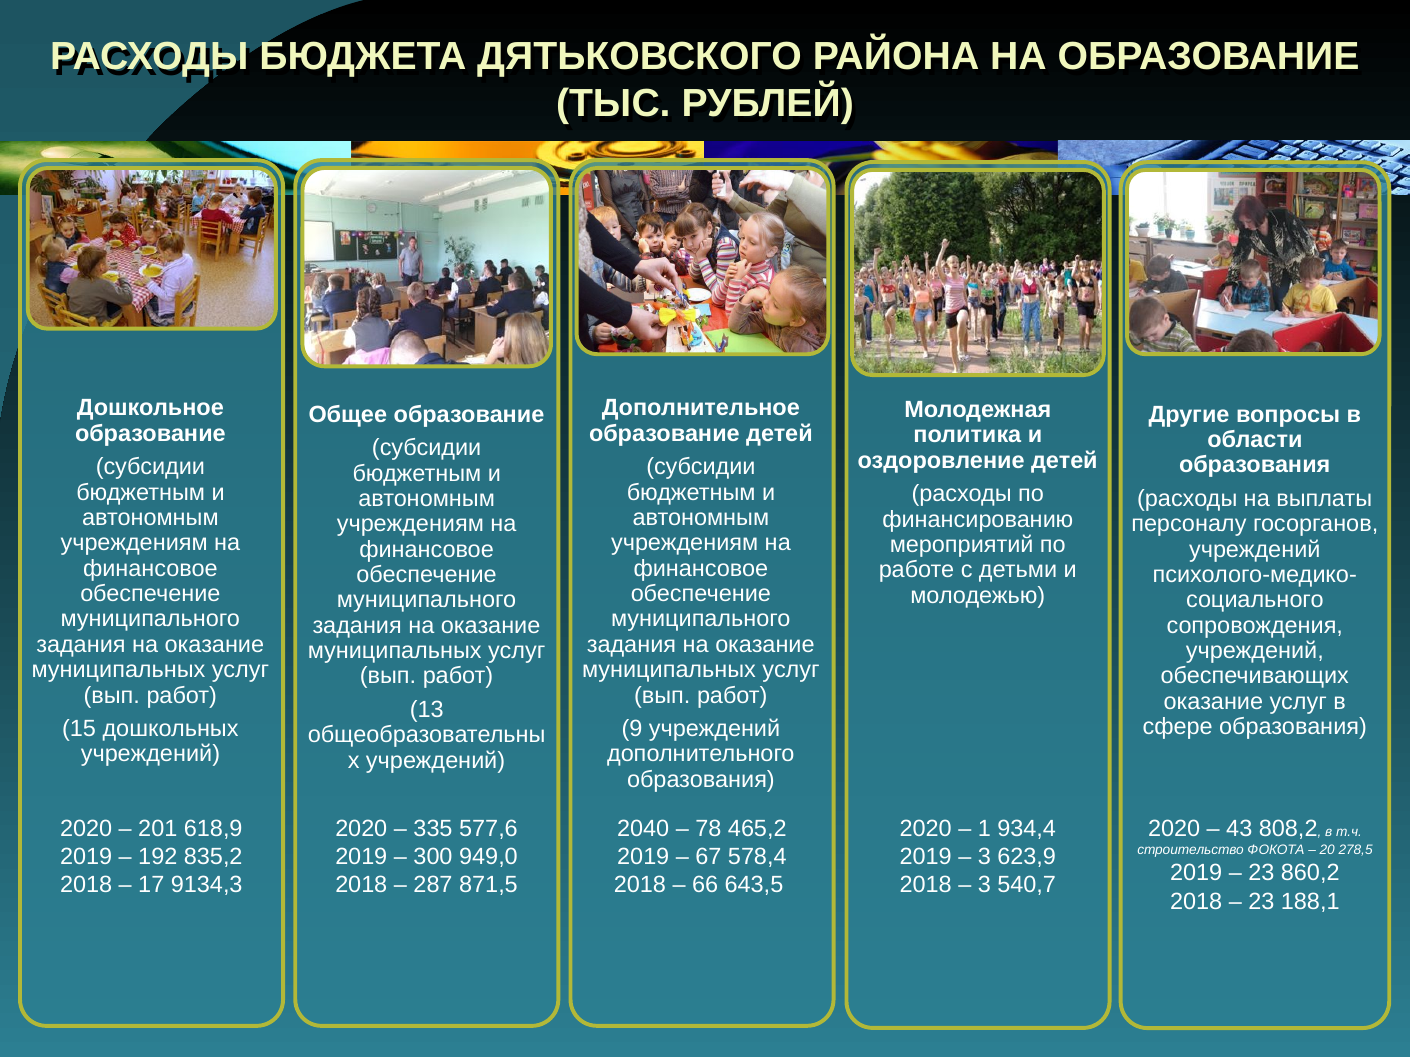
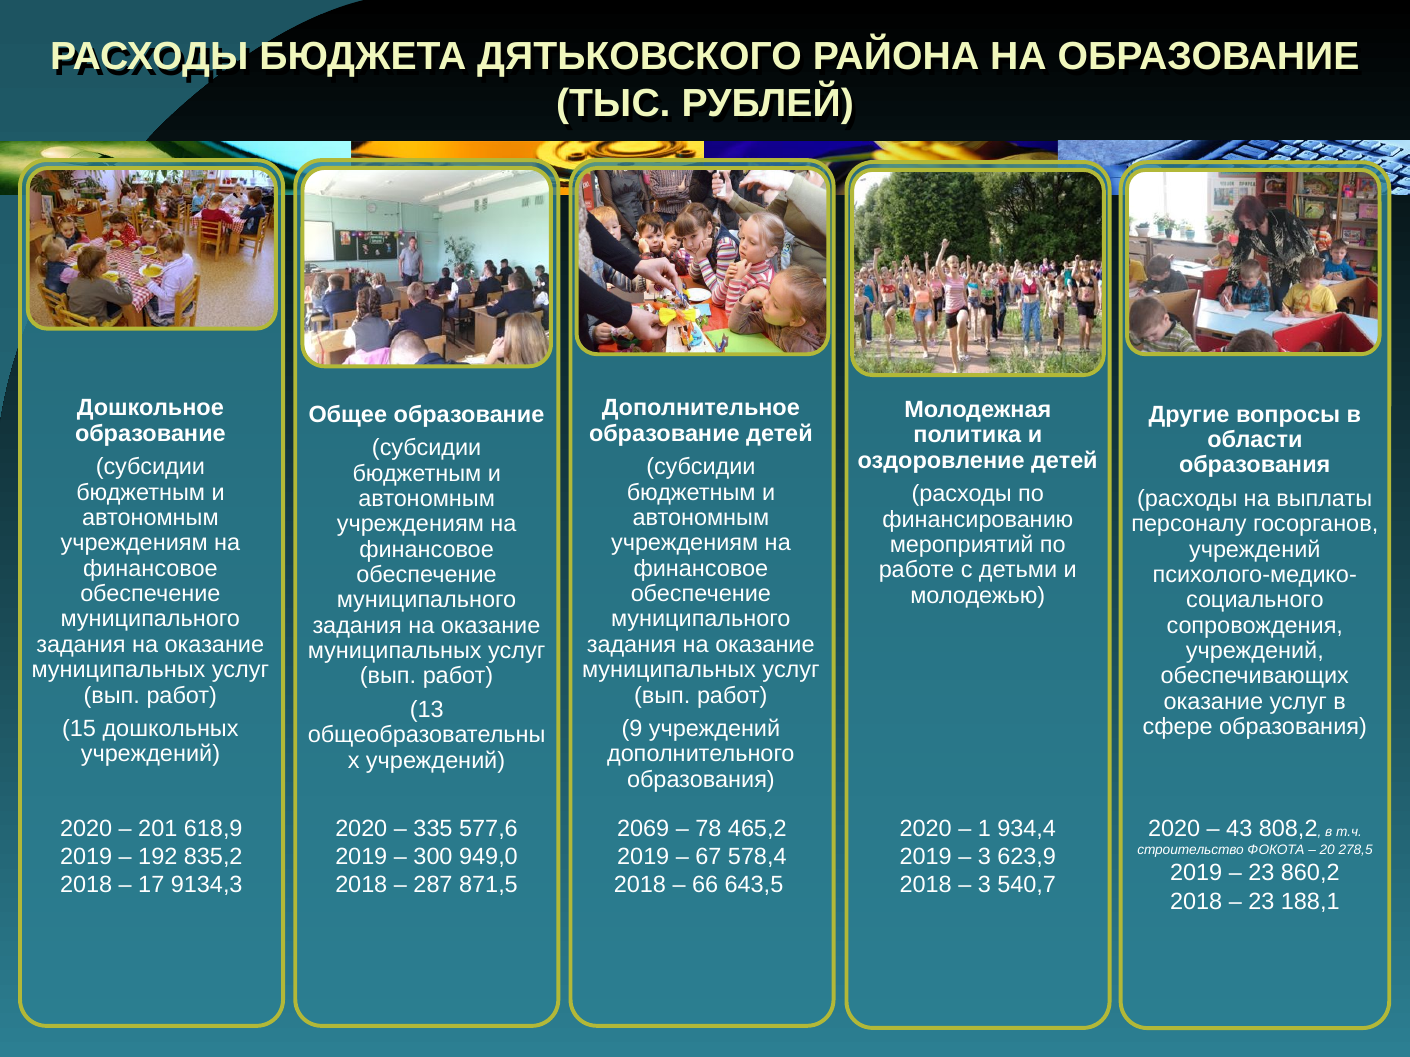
2040: 2040 -> 2069 (643, 829)
